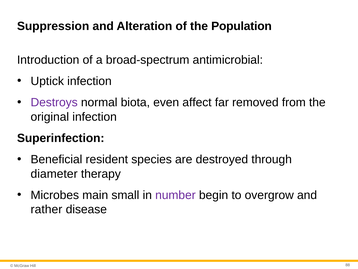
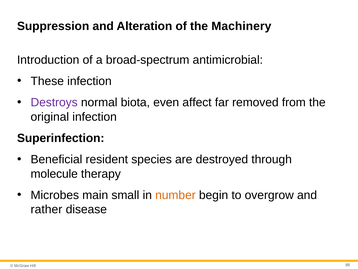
Population: Population -> Machinery (241, 26)
Uptick: Uptick -> These (47, 81)
diameter: diameter -> molecule (54, 174)
number colour: purple -> orange (175, 195)
